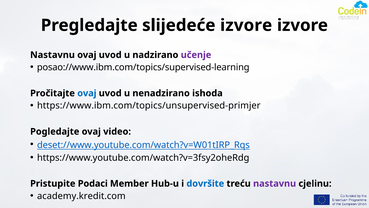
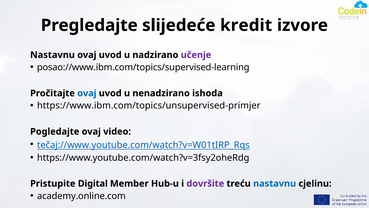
slijedeće izvore: izvore -> kredit (246, 25)
deset://www.youtube.com/watch?v=W01tIRP_Rqs: deset://www.youtube.com/watch?v=W01tIRP_Rqs -> tečaj://www.youtube.com/watch?v=W01tIRP_Rqs (143, 145)
Podaci: Podaci -> Digital (93, 183)
dovršite colour: blue -> purple (205, 183)
nastavnu colour: purple -> blue (275, 183)
academy.kredit.com: academy.kredit.com -> academy.online.com (81, 196)
